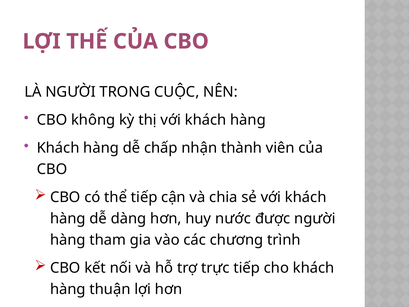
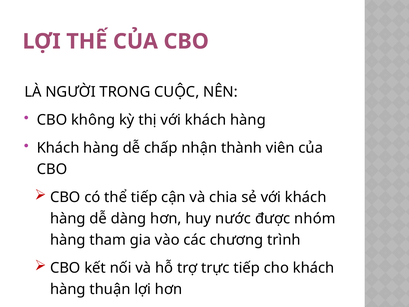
được người: người -> nhóm (315, 218)
